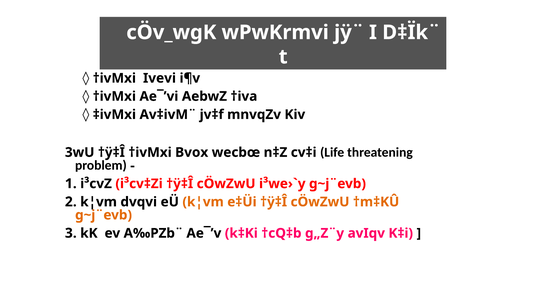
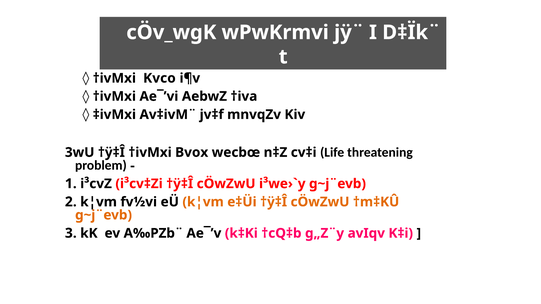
Ivevi: Ivevi -> Kvco (159, 78)
dvqvi: dvqvi -> fv½vi (139, 202)
